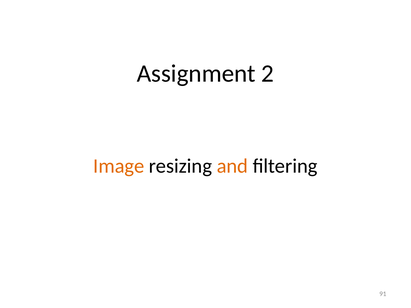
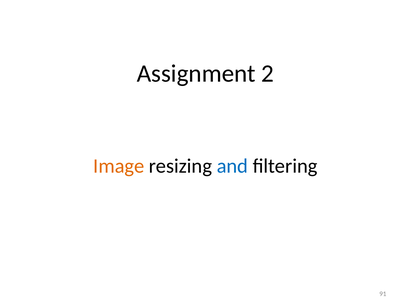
and colour: orange -> blue (232, 166)
